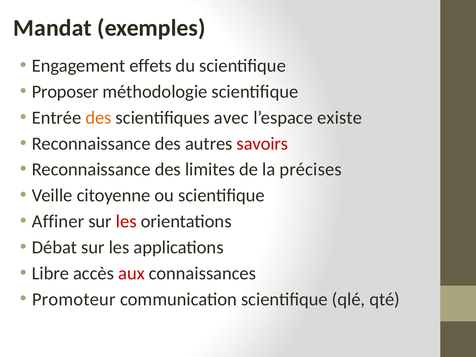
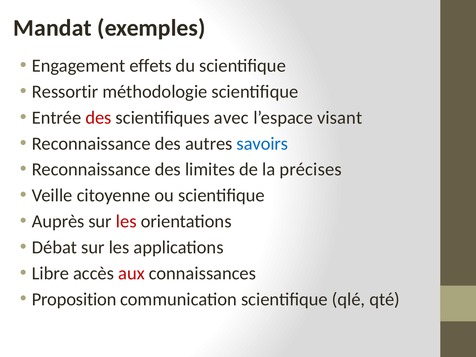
Proposer: Proposer -> Ressortir (65, 92)
des colour: orange -> red (98, 118)
existe: existe -> visant (340, 118)
savoirs colour: red -> blue (262, 144)
Affiner: Affiner -> Auprès (58, 221)
Promoteur: Promoteur -> Proposition (74, 299)
